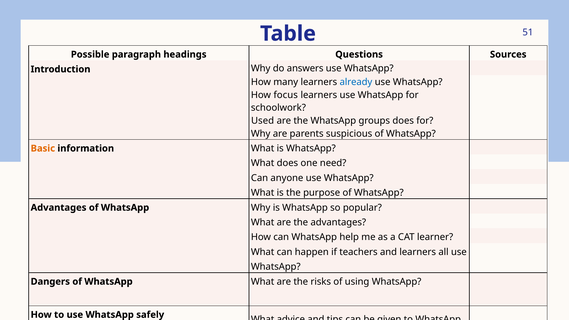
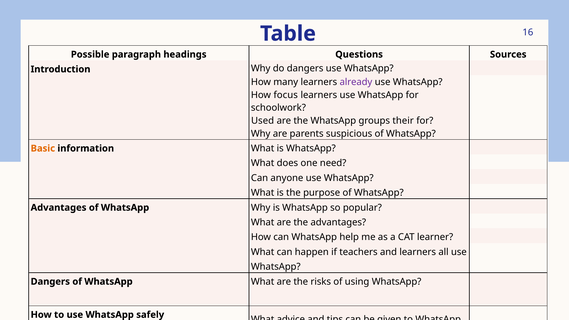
51: 51 -> 16 (528, 32)
do answers: answers -> dangers (305, 68)
already colour: blue -> purple (356, 82)
groups does: does -> their (403, 121)
